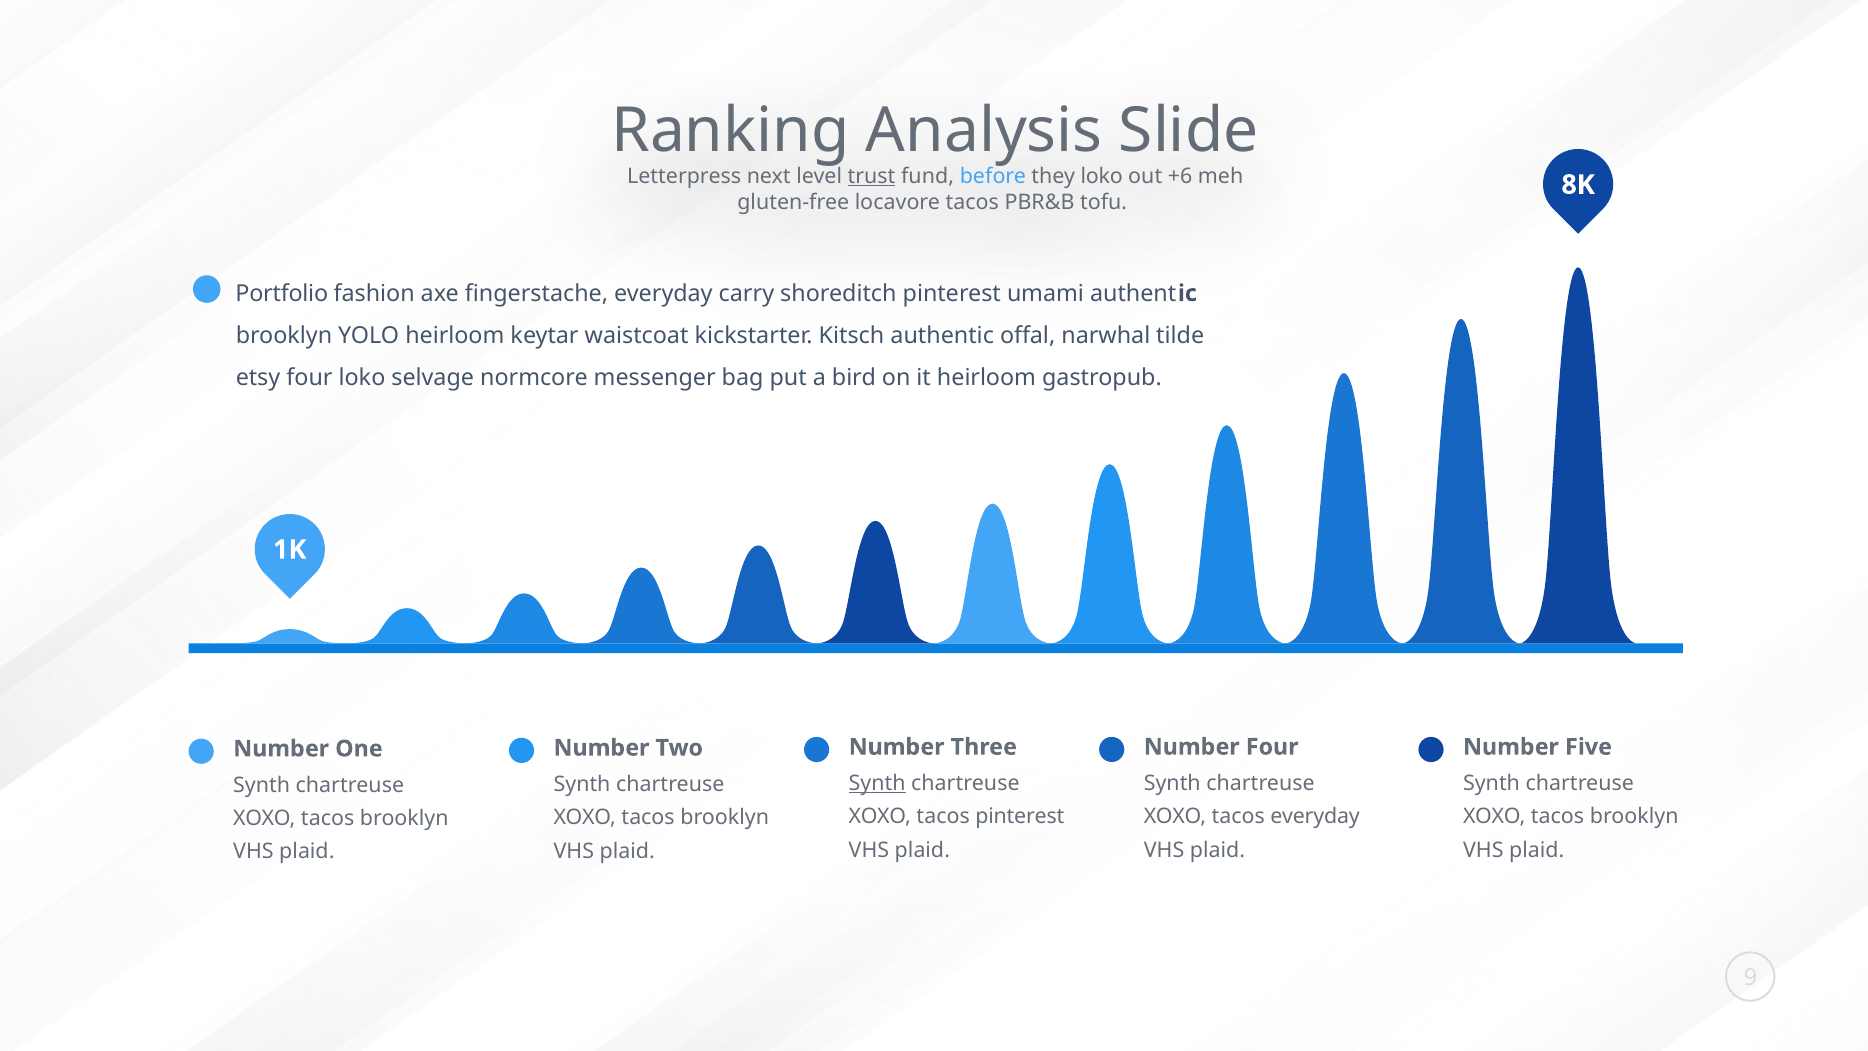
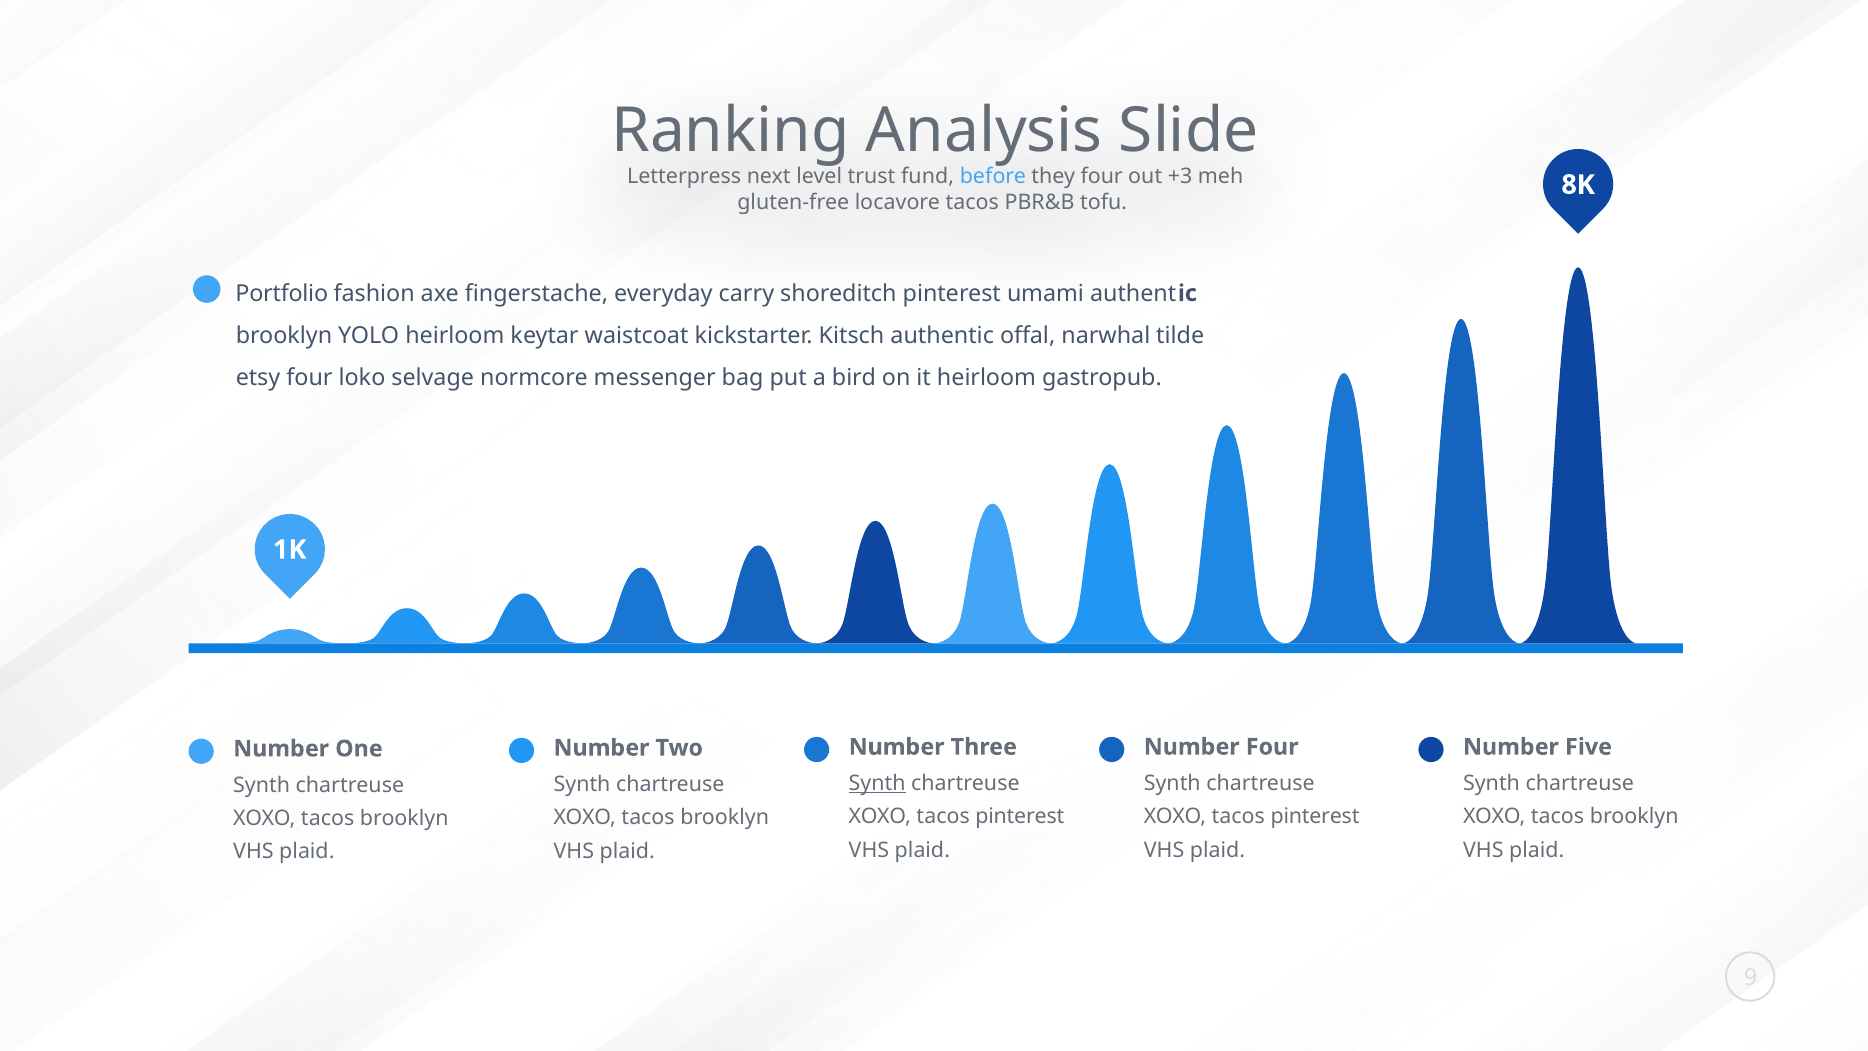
trust underline: present -> none (872, 176)
they loko: loko -> four (1102, 176)
+6: +6 -> +3 (1180, 176)
everyday: everyday -> pinterest (1315, 816)
